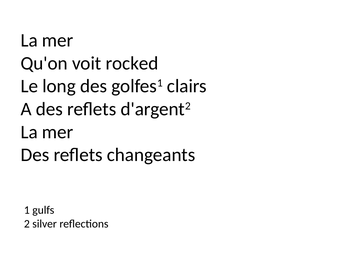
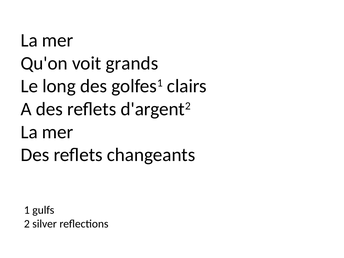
rocked: rocked -> grands (132, 63)
